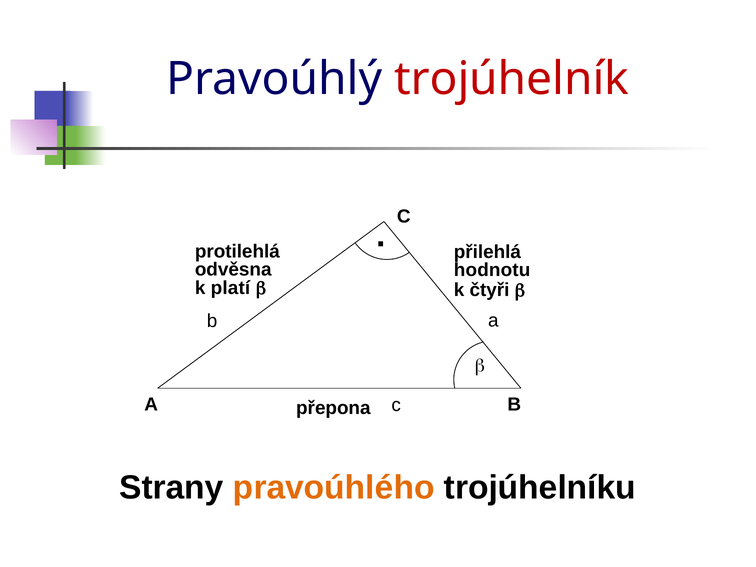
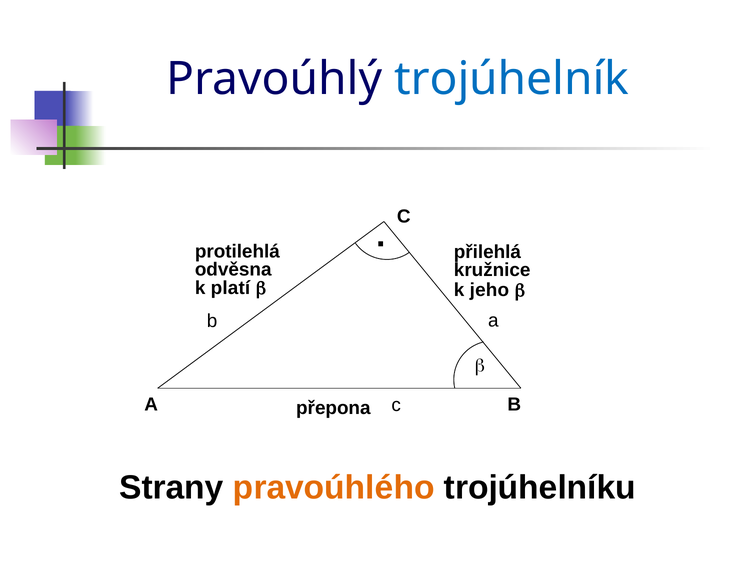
trojúhelník colour: red -> blue (512, 79)
hodnotu: hodnotu -> kružnice (492, 270)
čtyři: čtyři -> jeho (489, 290)
